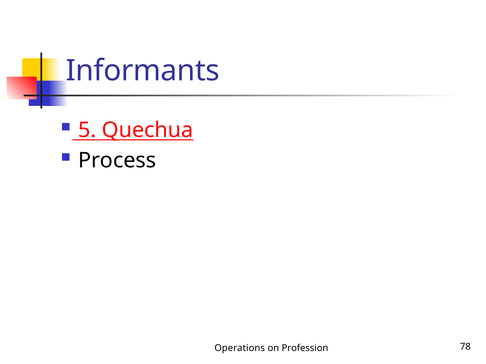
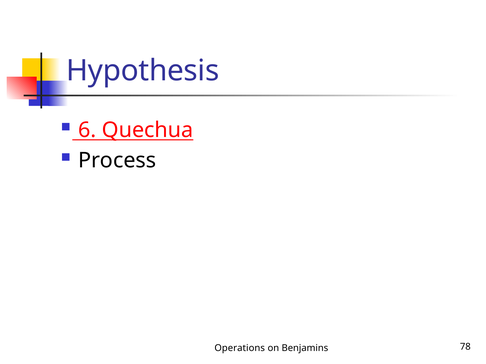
Informants: Informants -> Hypothesis (143, 71)
5: 5 -> 6 (87, 130)
Profession: Profession -> Benjamins (305, 349)
